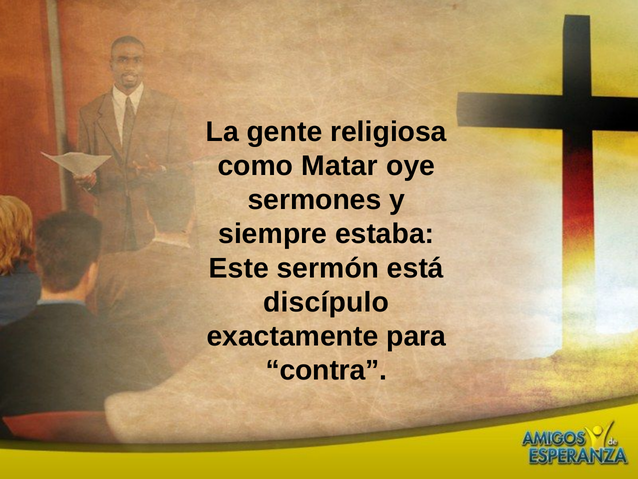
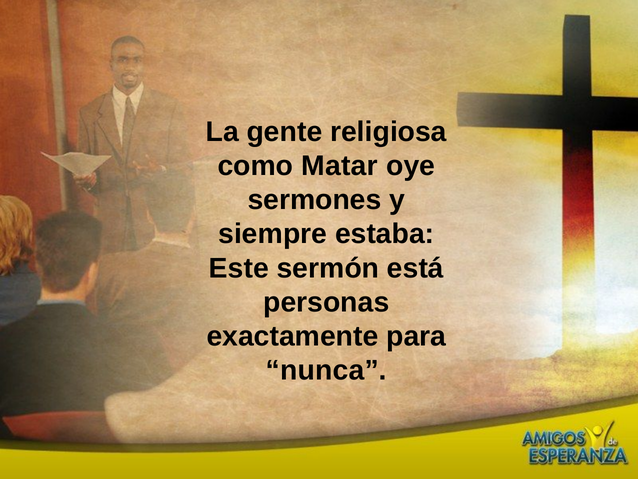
discípulo: discípulo -> personas (326, 302)
contra: contra -> nunca (326, 370)
